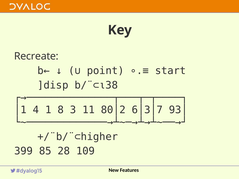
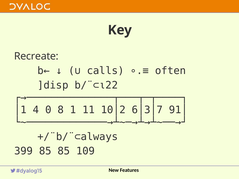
point: point -> calls (106, 71)
start: start -> often (170, 71)
b/¨⊂⍳38: b/¨⊂⍳38 -> b/¨⊂⍳22 (96, 85)
1: 1 -> 0 (48, 110)
3: 3 -> 1 (73, 110)
80│2: 80│2 -> 10│2 (113, 110)
93│: 93│ -> 91│ (178, 110)
+/¨b/¨⊂higher: +/¨b/¨⊂higher -> +/¨b/¨⊂always (78, 137)
85 28: 28 -> 85 (64, 151)
